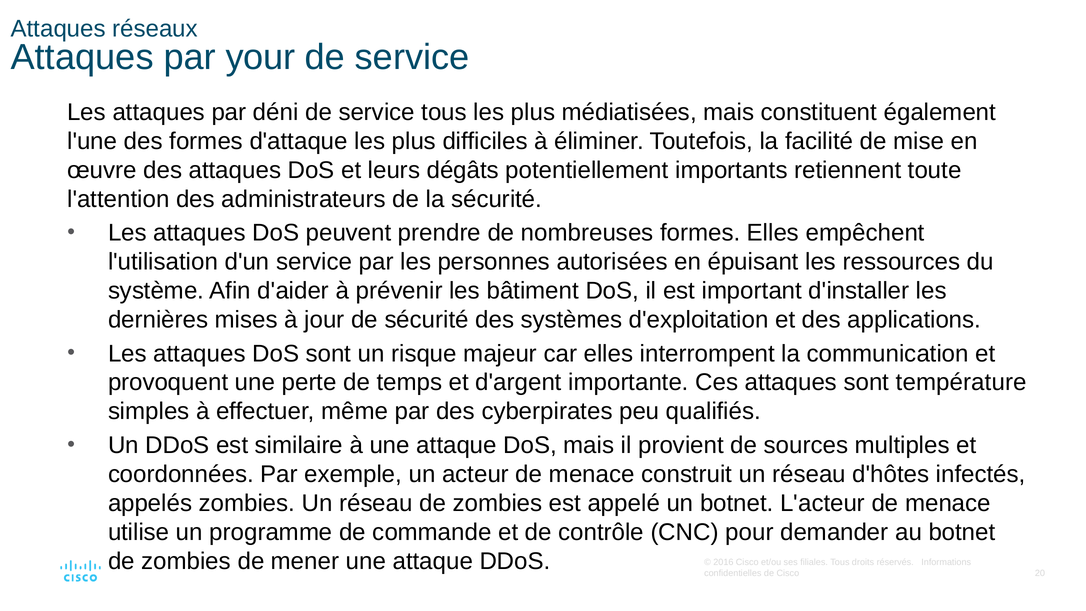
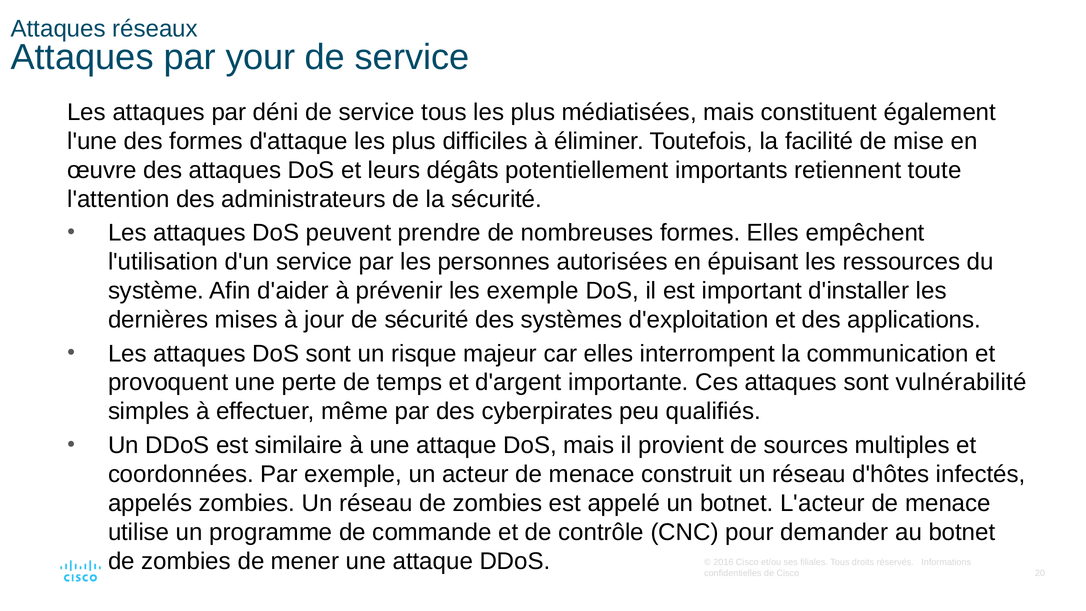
les bâtiment: bâtiment -> exemple (533, 291)
température: température -> vulnérabilité (961, 382)
